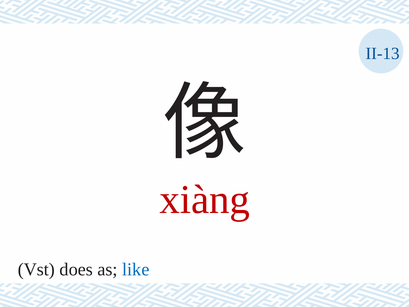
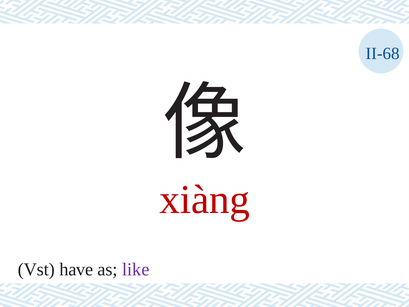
II-13: II-13 -> II-68 (383, 54)
does: does -> have (76, 269)
like colour: blue -> purple (136, 269)
